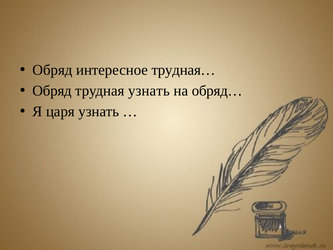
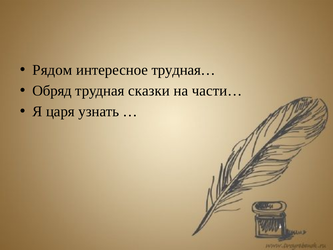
Обряд: Обряд -> Рядом (52, 70)
трудная узнать: узнать -> сказки (149, 91)
обряд…: обряд… -> части… (217, 91)
